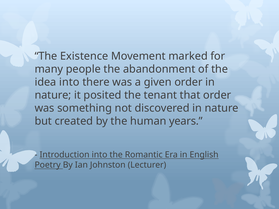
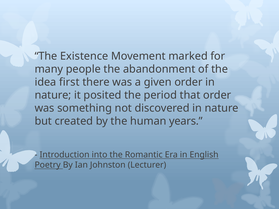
idea into: into -> first (69, 82)
tenant: tenant -> period (160, 95)
